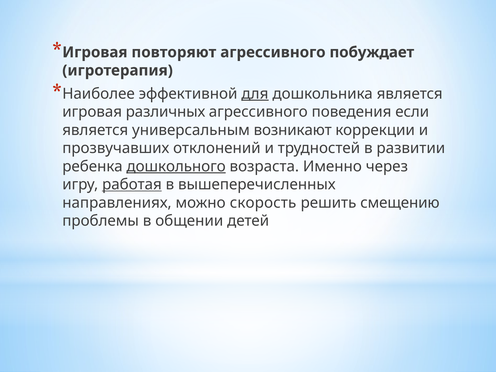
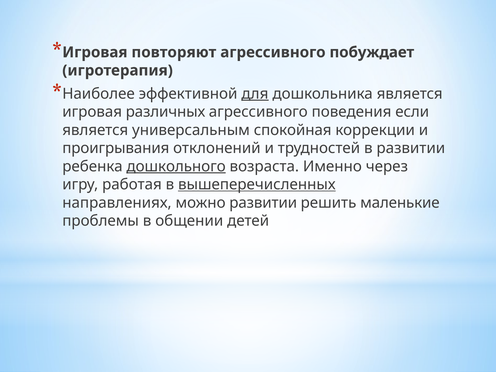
возникают: возникают -> спокойная (293, 130)
прозвучавших: прозвучавших -> проигрывания (116, 148)
работая underline: present -> none (132, 185)
вышеперечисленных underline: none -> present (257, 185)
можно скорость: скорость -> развитии (263, 203)
смещению: смещению -> маленькие (400, 203)
